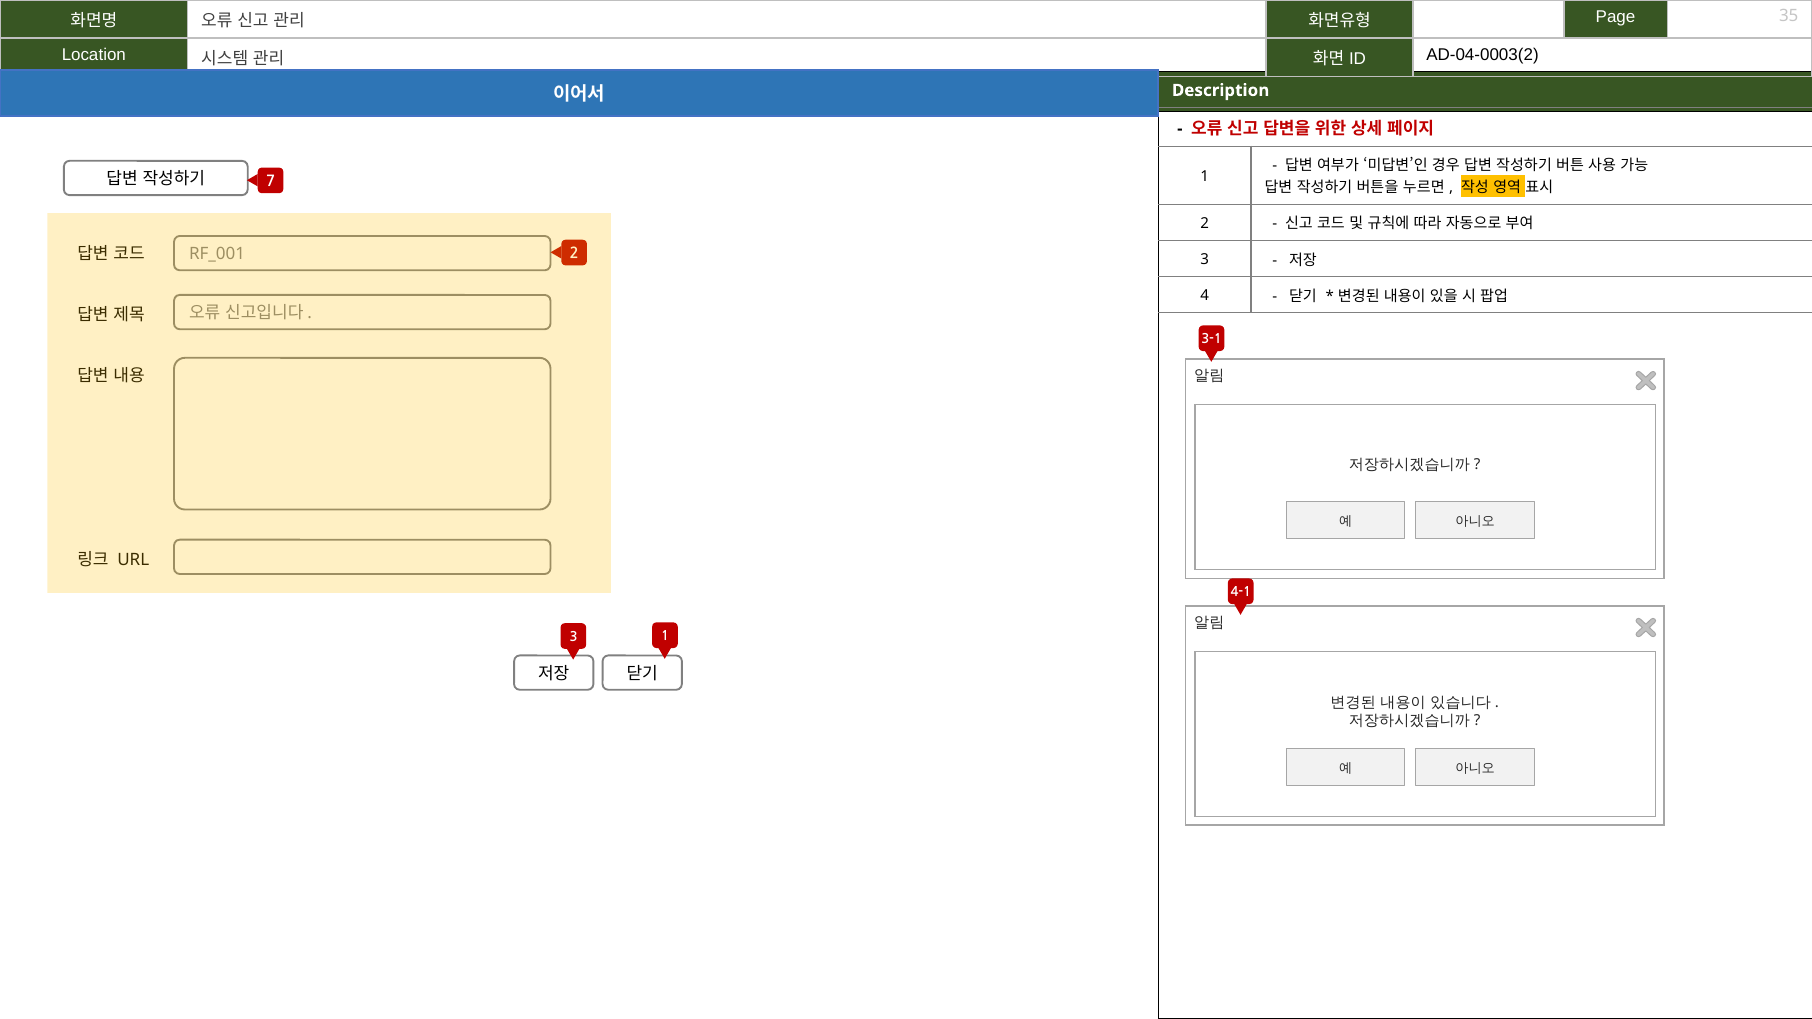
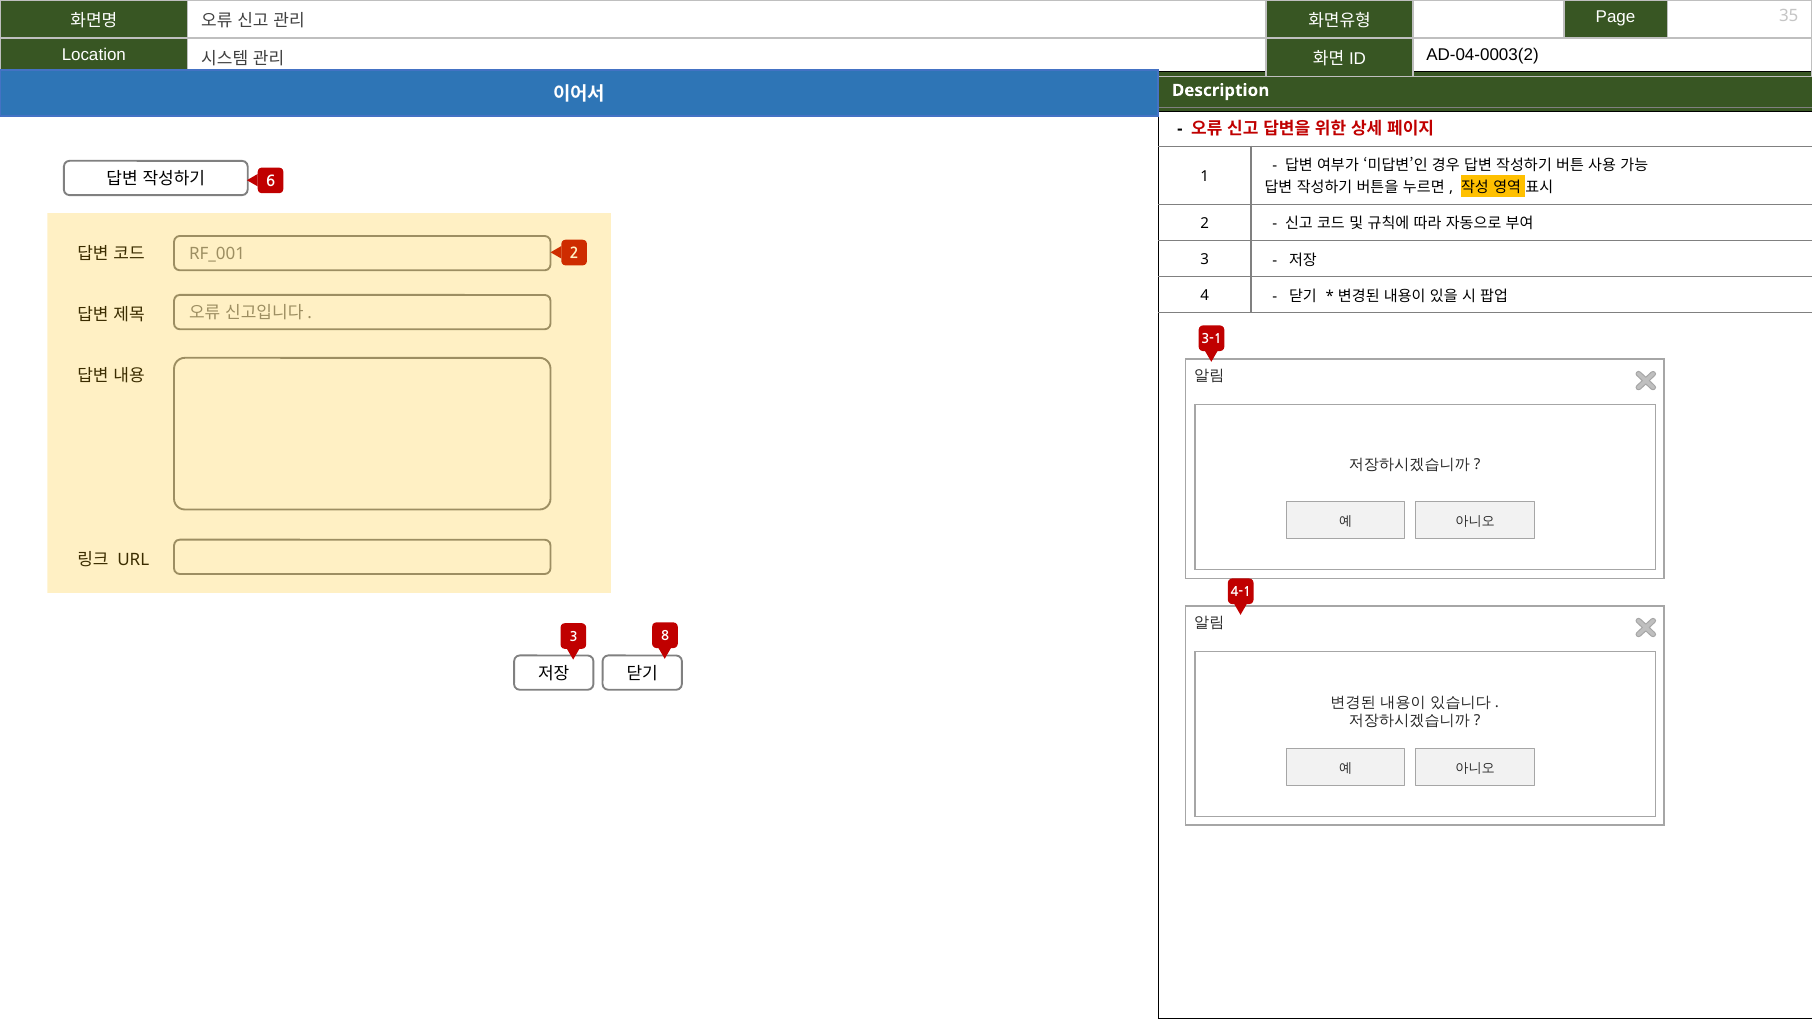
7: 7 -> 6 (271, 181)
3 1: 1 -> 8 (665, 636)
